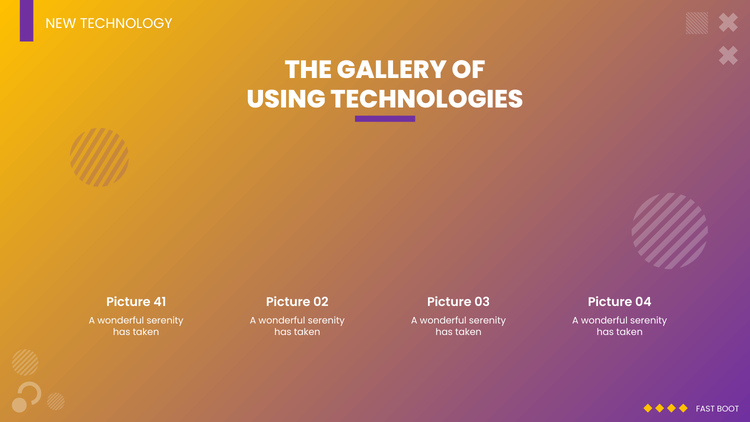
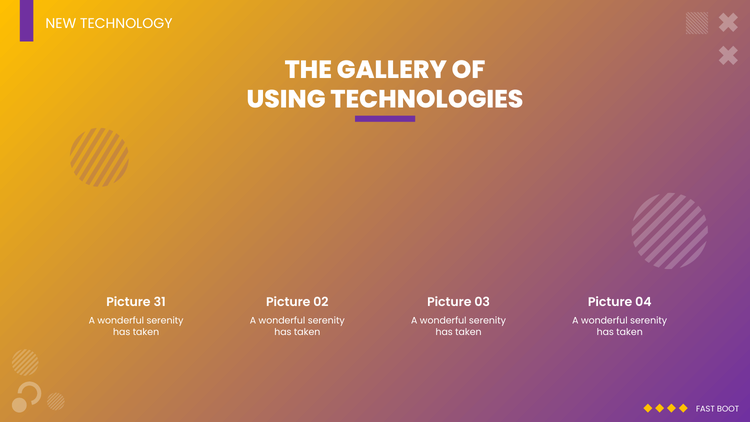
41: 41 -> 31 (160, 302)
